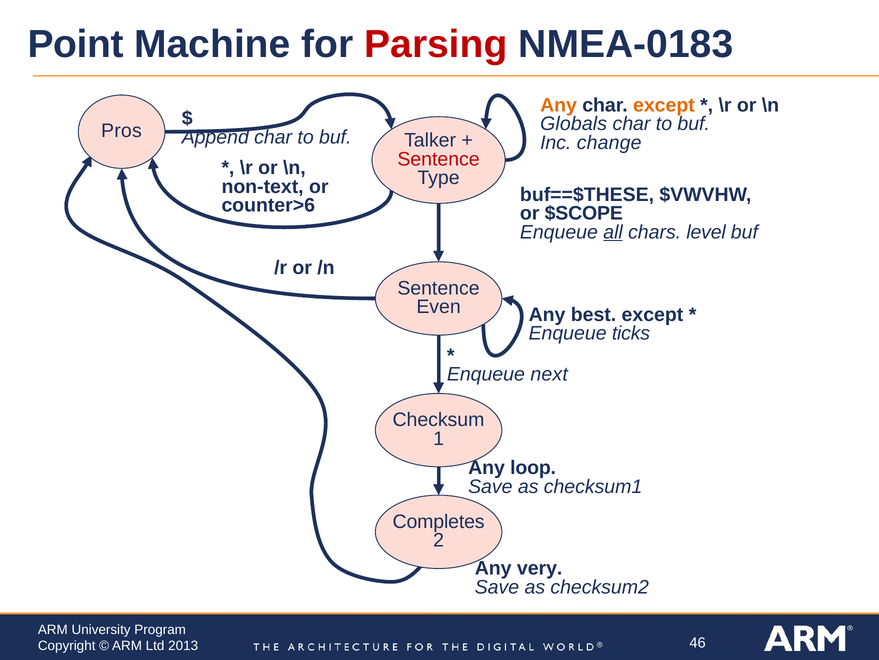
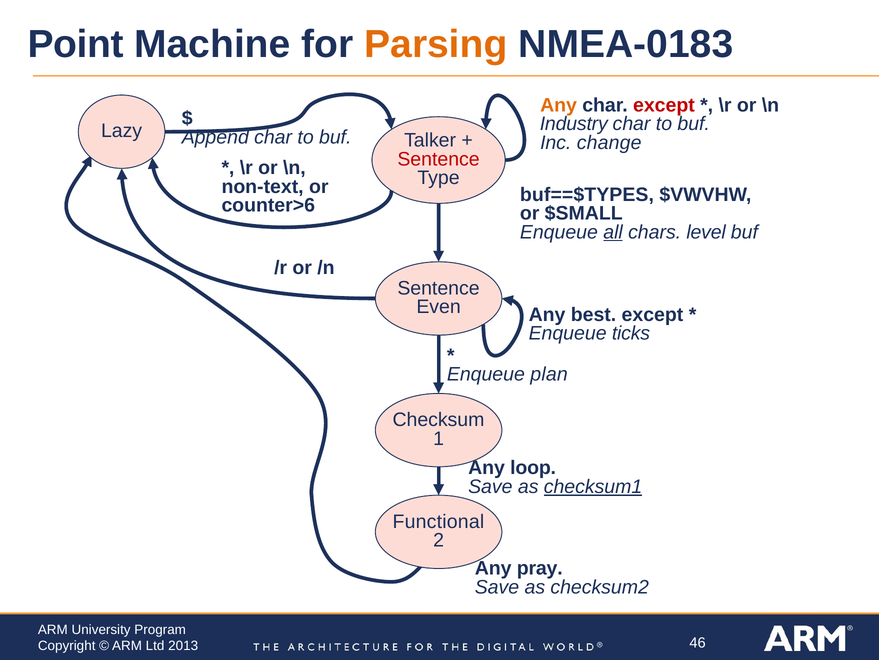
Parsing colour: red -> orange (436, 44)
except colour: orange -> red (664, 105)
Globals: Globals -> Industry (574, 124)
Pros: Pros -> Lazy (122, 131)
buf==$THESE: buf==$THESE -> buf==$TYPES (587, 194)
$SCOPE: $SCOPE -> $SMALL (584, 213)
next: next -> plan (549, 374)
checksum1 underline: none -> present (593, 486)
Completes: Completes -> Functional (438, 521)
very: very -> pray (540, 568)
